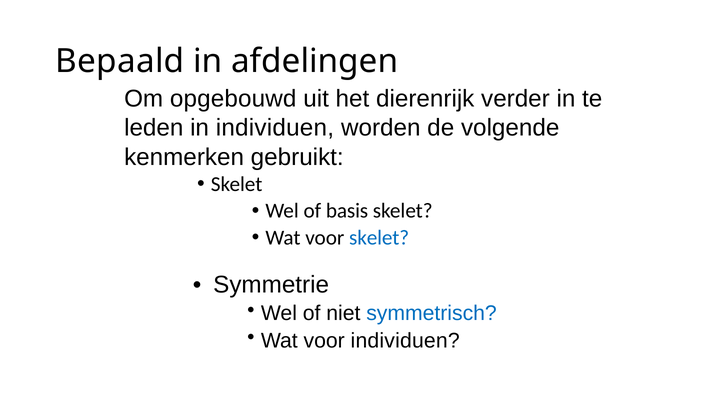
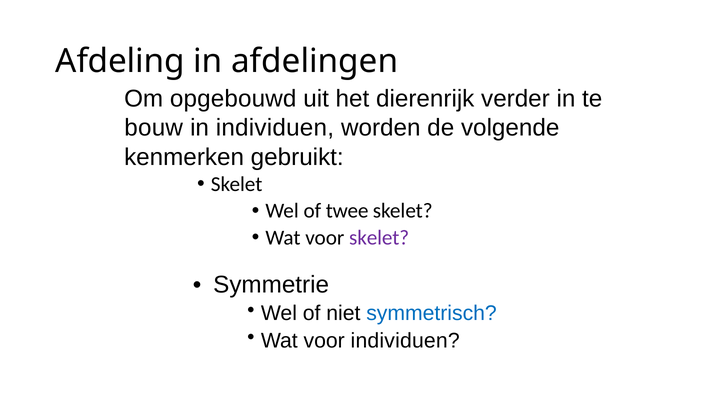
Bepaald: Bepaald -> Afdeling (120, 61)
leden: leden -> bouw (154, 128)
basis: basis -> twee (347, 211)
skelet colour: blue -> purple (379, 238)
